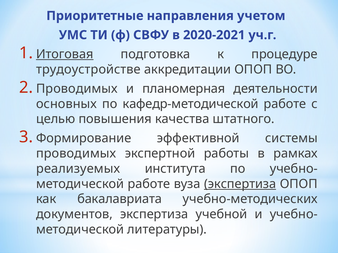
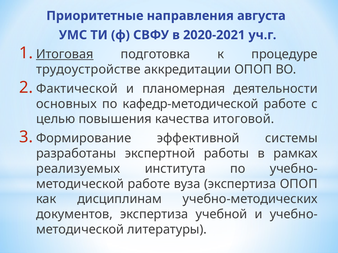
учетом: учетом -> августа (261, 16)
Проводимых: Проводимых -> Фактической (77, 89)
штатного: штатного -> итоговой (244, 119)
проводимых: проводимых -> разработаны (76, 154)
экспертиза underline: present -> none (240, 184)
бакалавриата: бакалавриата -> дисциплинам (120, 199)
